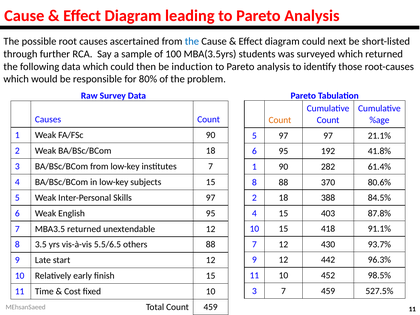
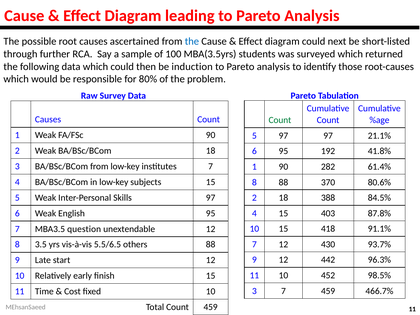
Count colour: orange -> green (280, 120)
MBA3.5 returned: returned -> question (84, 229)
527.5%: 527.5% -> 466.7% (379, 291)
